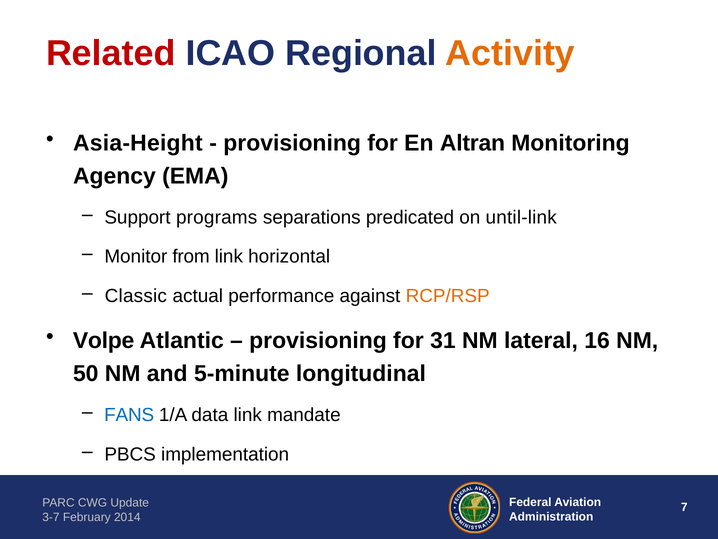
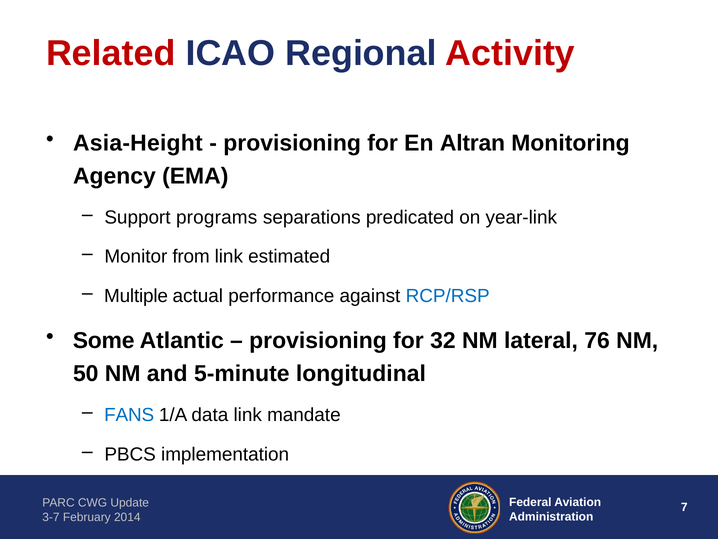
Activity colour: orange -> red (510, 53)
until-link: until-link -> year-link (521, 217)
horizontal: horizontal -> estimated (289, 256)
Classic: Classic -> Multiple (136, 296)
RCP/RSP colour: orange -> blue (448, 296)
Volpe: Volpe -> Some (104, 340)
31: 31 -> 32 (443, 340)
16: 16 -> 76 (597, 340)
